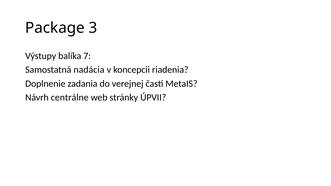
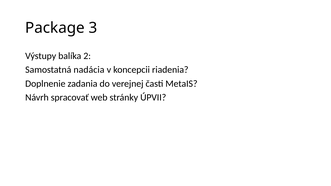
7: 7 -> 2 (87, 56)
centrálne: centrálne -> spracovať (70, 98)
